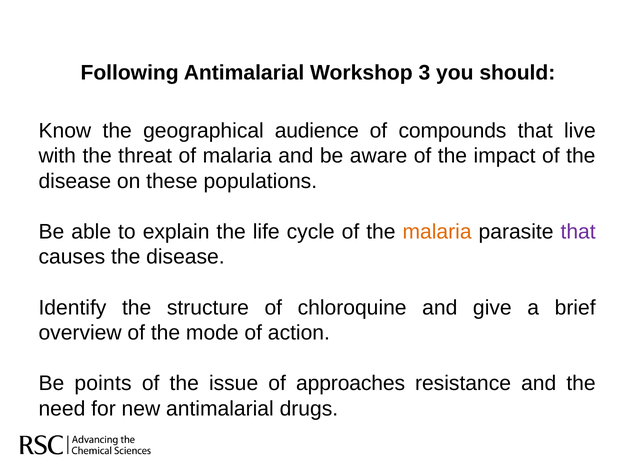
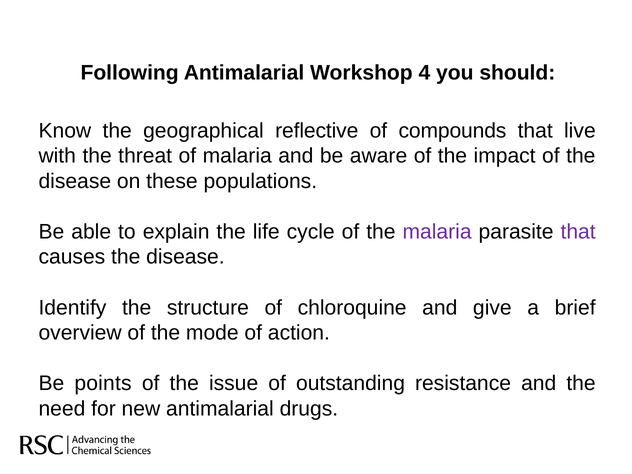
3: 3 -> 4 (424, 73)
audience: audience -> reflective (317, 131)
malaria colour: orange -> purple (437, 232)
approaches: approaches -> outstanding (351, 383)
